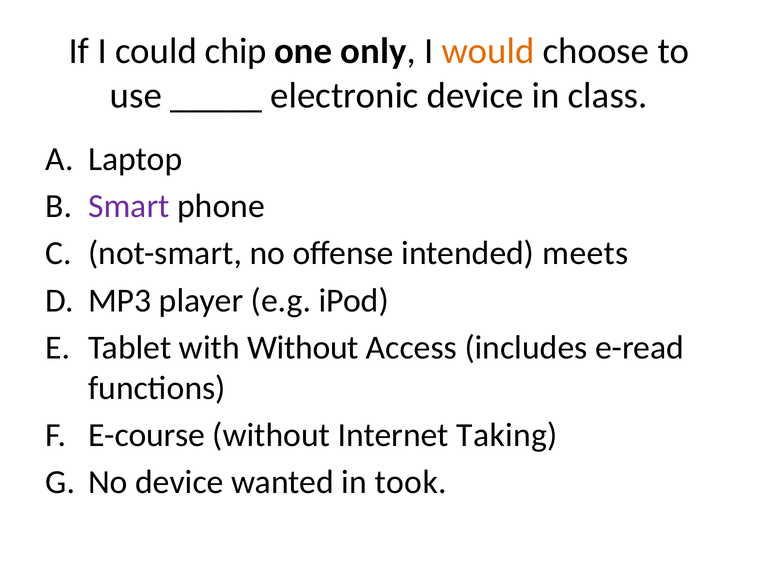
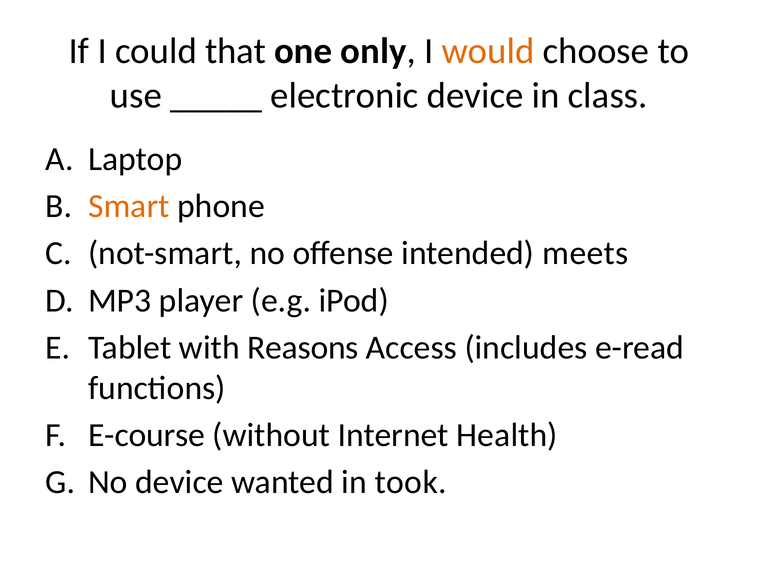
chip: chip -> that (236, 51)
Smart colour: purple -> orange (129, 206)
with Without: Without -> Reasons (303, 348)
Taking: Taking -> Health (507, 436)
